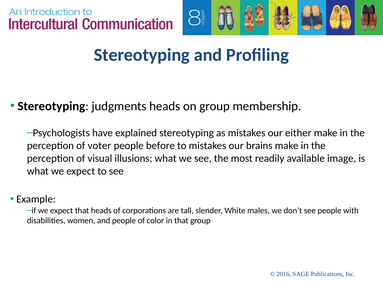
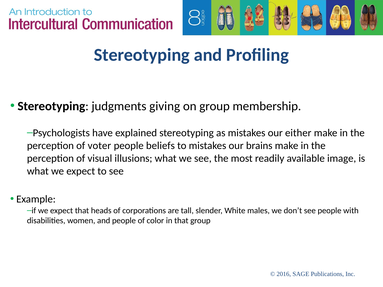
judgments heads: heads -> giving (165, 106)
before: before -> beliefs (160, 146)
